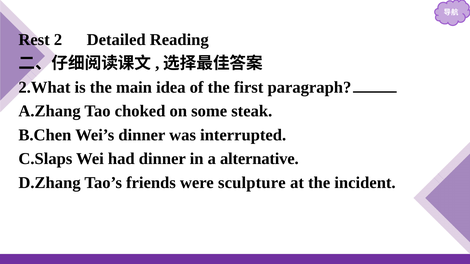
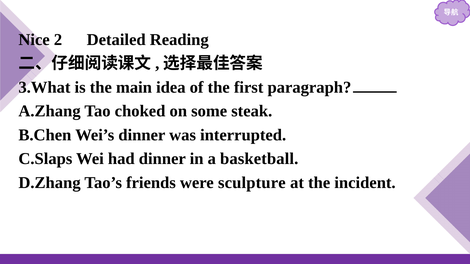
Rest: Rest -> Nice (34, 40)
2.What: 2.What -> 3.What (44, 87)
alternative: alternative -> basketball (259, 159)
